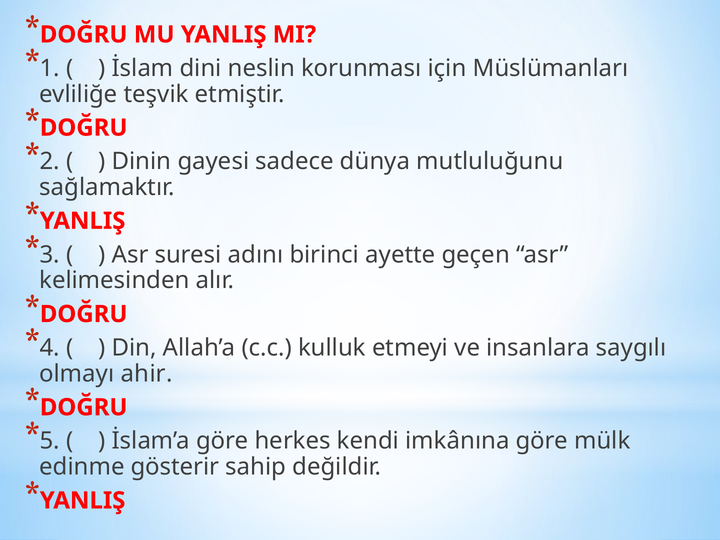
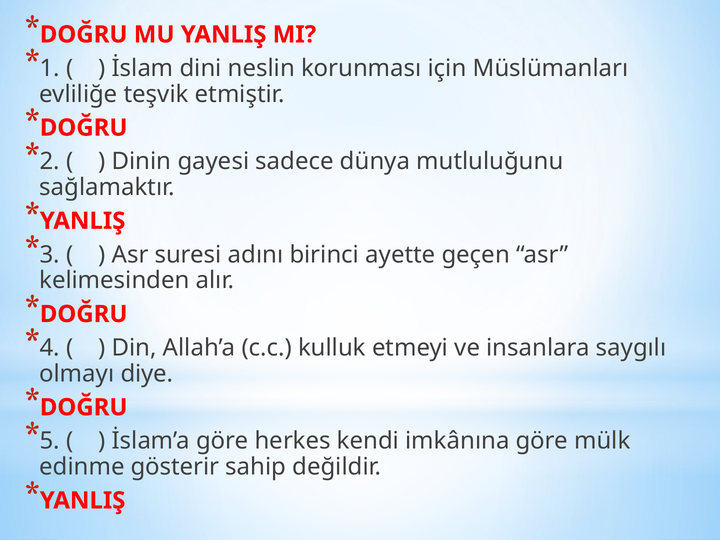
ahir: ahir -> diye (147, 374)
